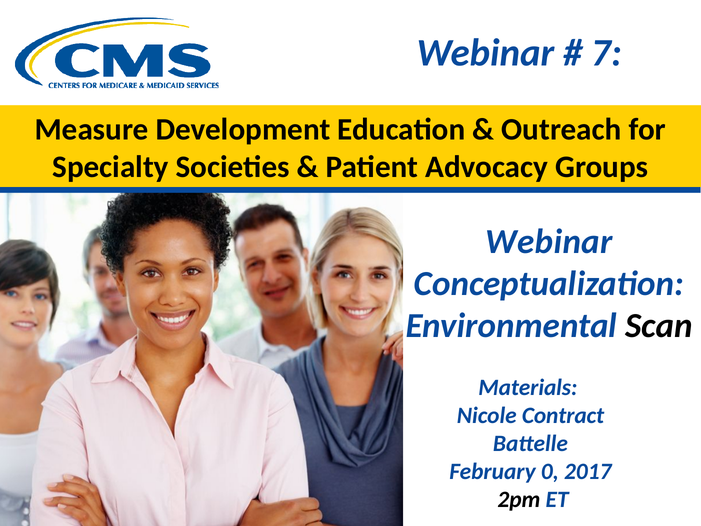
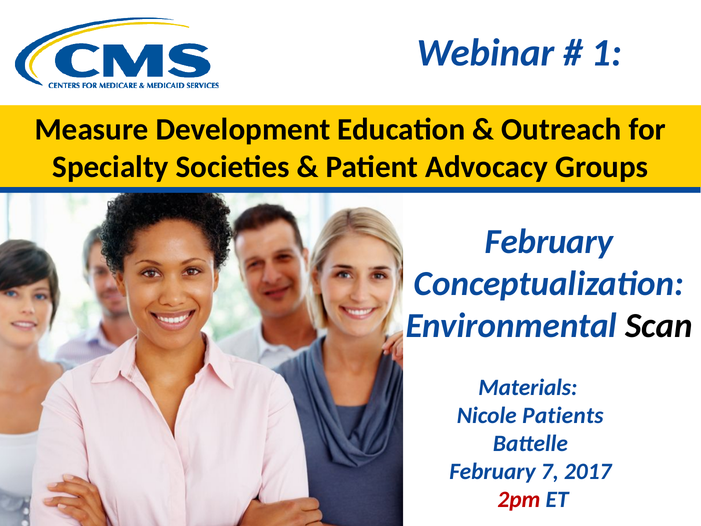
7: 7 -> 1 (607, 53)
Webinar: Webinar -> February (549, 241)
Contract: Contract -> Patients (563, 415)
0: 0 -> 7 (550, 471)
2pm colour: black -> red (519, 499)
